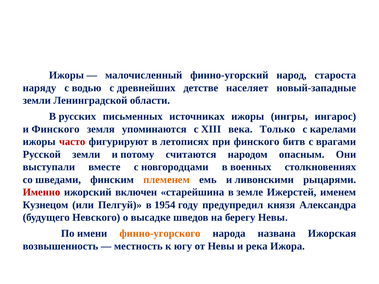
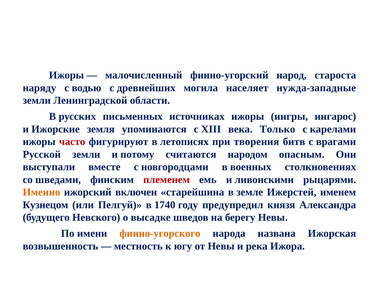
детстве: детстве -> могила (201, 88)
новый-западные: новый-западные -> нужда-западные (316, 88)
и Финского: Финского -> Ижорские (56, 129)
при финского: финского -> творения (257, 142)
племенем colour: orange -> red (166, 180)
Именно colour: red -> orange (41, 192)
1954: 1954 -> 1740 (165, 205)
